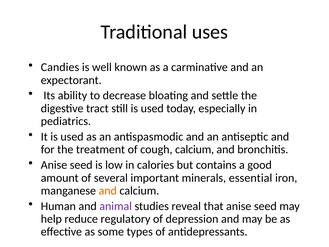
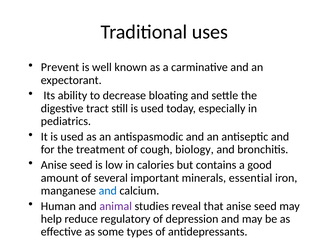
Candies: Candies -> Prevent (60, 67)
cough calcium: calcium -> biology (194, 149)
and colour: orange -> blue (108, 190)
